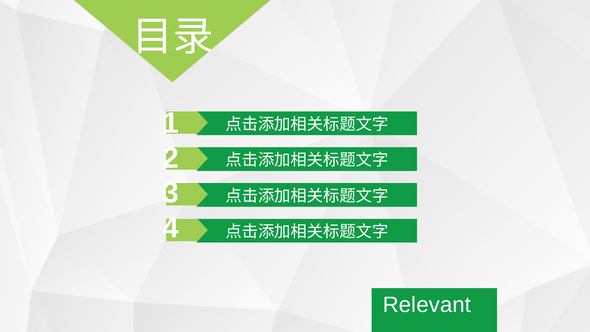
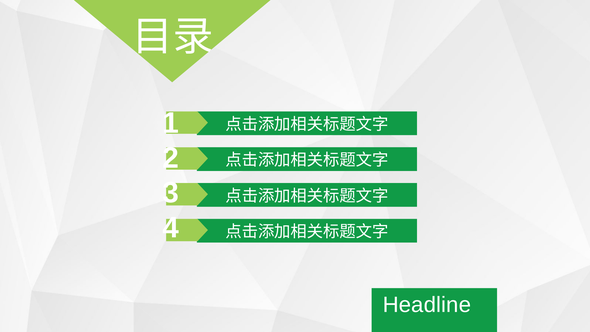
Relevant: Relevant -> Headline (427, 305)
